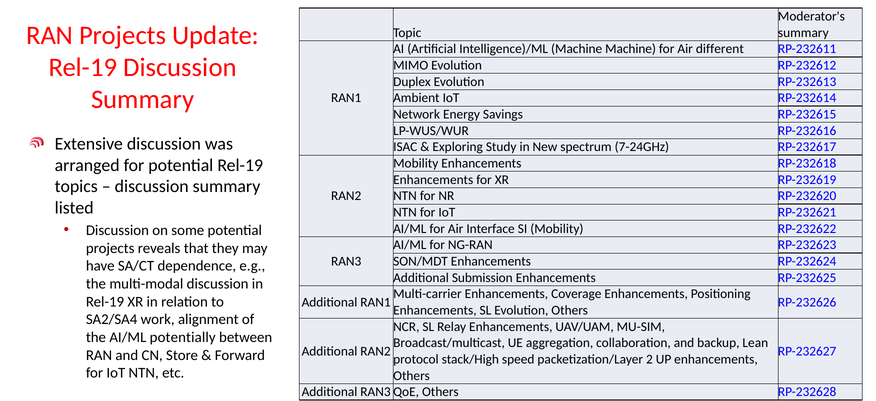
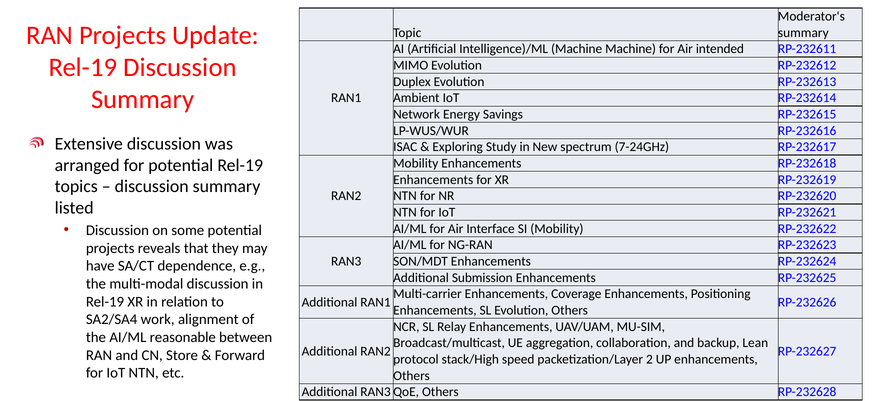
different: different -> intended (720, 49)
potentially: potentially -> reasonable (183, 337)
